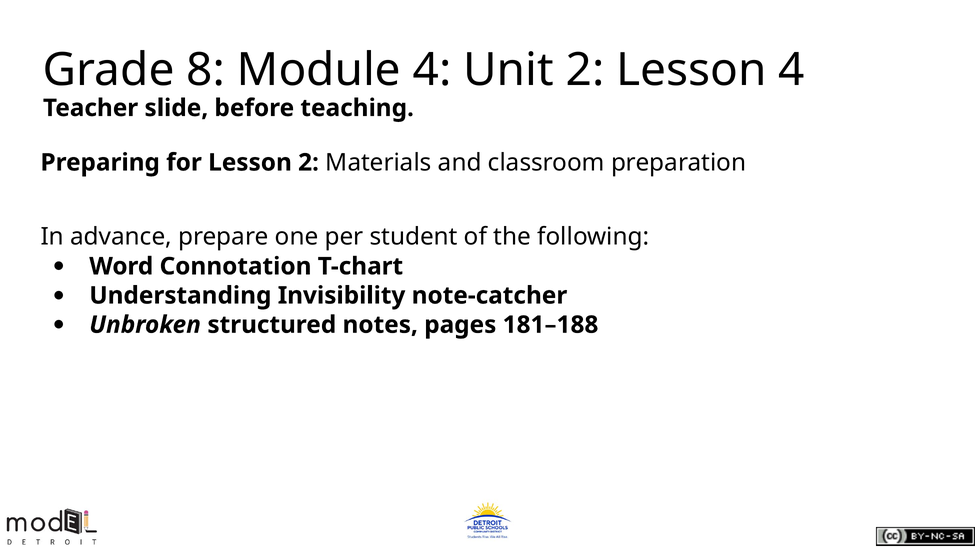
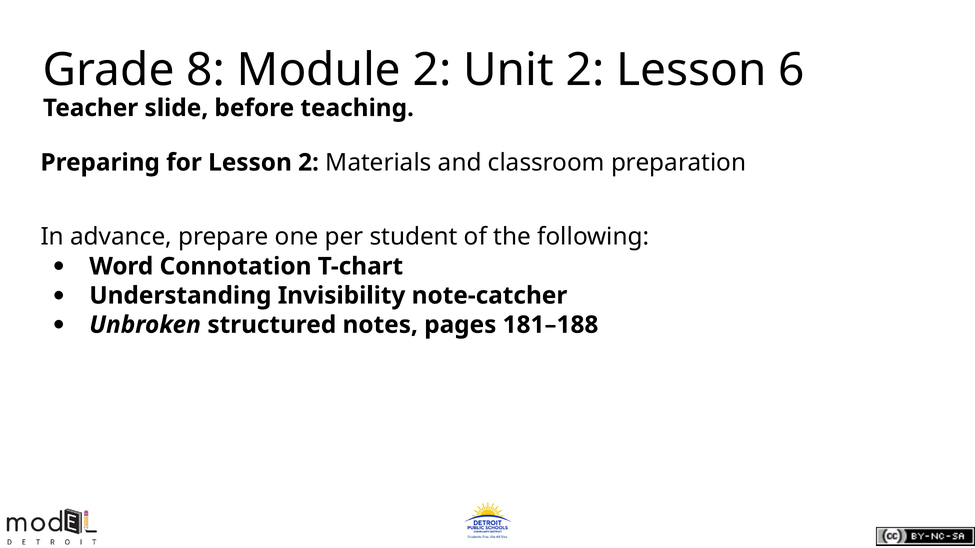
Module 4: 4 -> 2 (432, 70)
Lesson 4: 4 -> 6 (792, 70)
